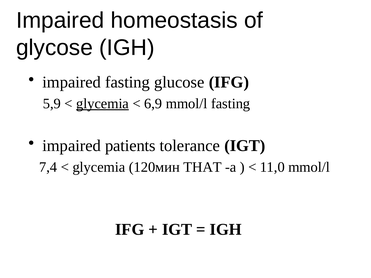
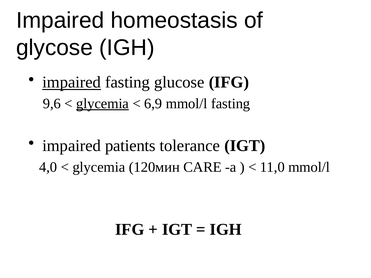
impaired underline: none -> present (72, 82)
5,9: 5,9 -> 9,6 (52, 104)
7,4: 7,4 -> 4,0 (48, 167)
THAT: THAT -> CARE (203, 167)
